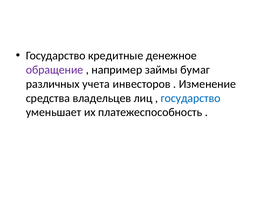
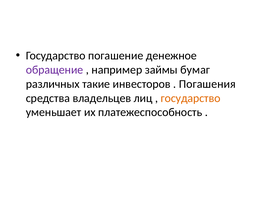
кредитные: кредитные -> погашение (116, 56)
учета: учета -> такие (96, 84)
Изменение: Изменение -> Погашения (207, 84)
государство colour: blue -> orange (191, 98)
